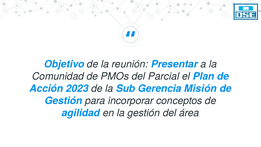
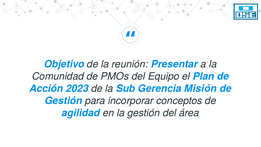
Parcial: Parcial -> Equipo (164, 76)
